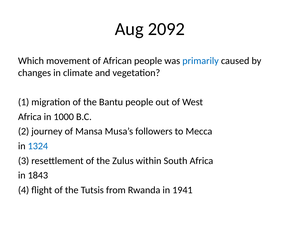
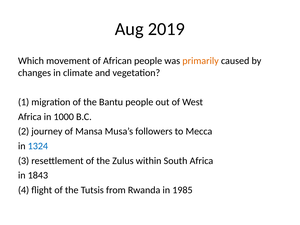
2092: 2092 -> 2019 (166, 29)
primarily colour: blue -> orange (201, 61)
1941: 1941 -> 1985 (182, 190)
